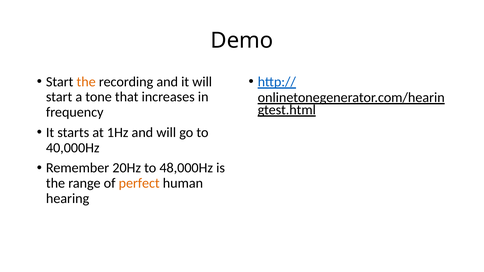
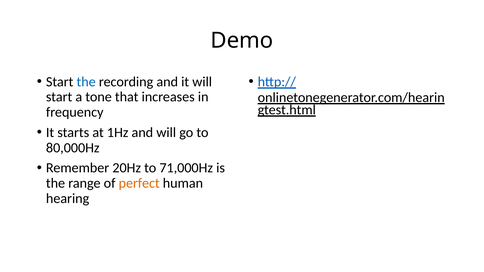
the colour: orange -> blue (86, 82)
40,000Hz: 40,000Hz -> 80,000Hz (73, 148)
48,000Hz: 48,000Hz -> 71,000Hz (186, 168)
